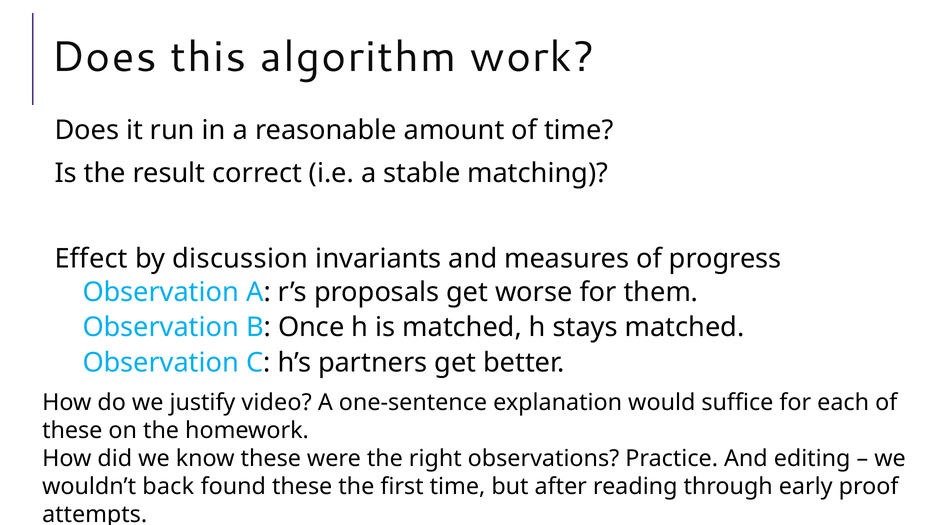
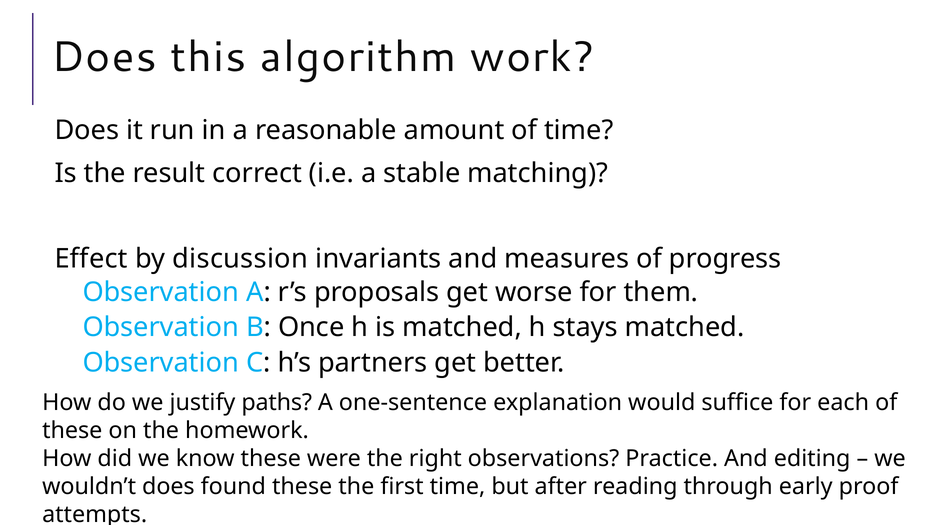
video: video -> paths (277, 402)
wouldn’t back: back -> does (168, 486)
